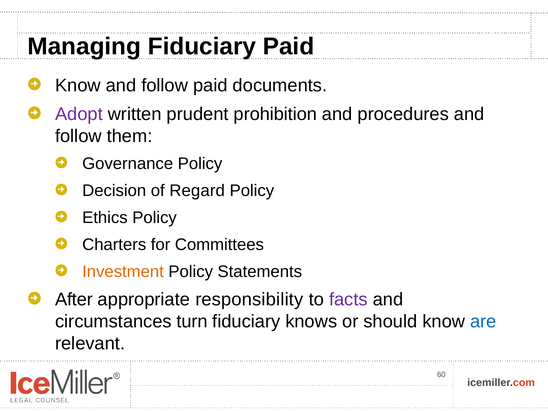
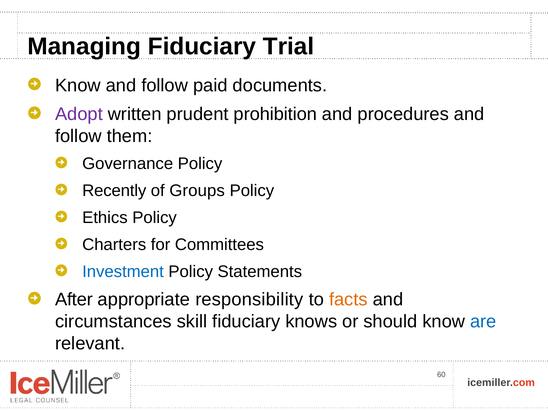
Fiduciary Paid: Paid -> Trial (289, 46)
Decision: Decision -> Recently (114, 191)
Regard: Regard -> Groups (197, 191)
Investment colour: orange -> blue (123, 272)
facts colour: purple -> orange (348, 300)
turn: turn -> skill (192, 321)
